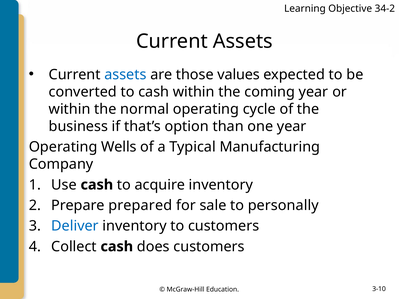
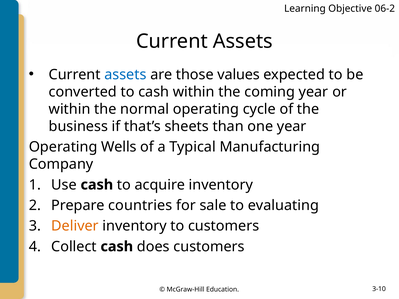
34-2: 34-2 -> 06-2 (385, 9)
option: option -> sheets (187, 126)
prepared: prepared -> countries (140, 206)
personally: personally -> evaluating (283, 206)
Deliver colour: blue -> orange (75, 226)
